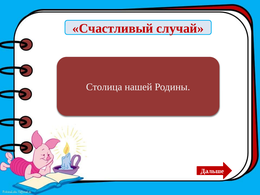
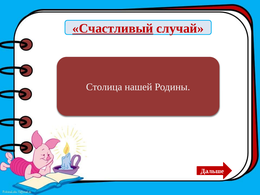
Счастливый underline: none -> present (113, 28)
